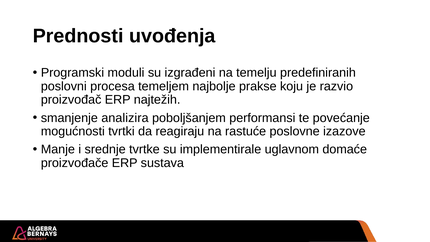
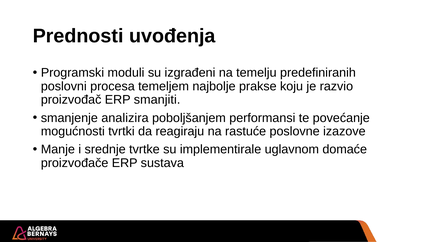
najtežih: najtežih -> smanjiti (157, 100)
